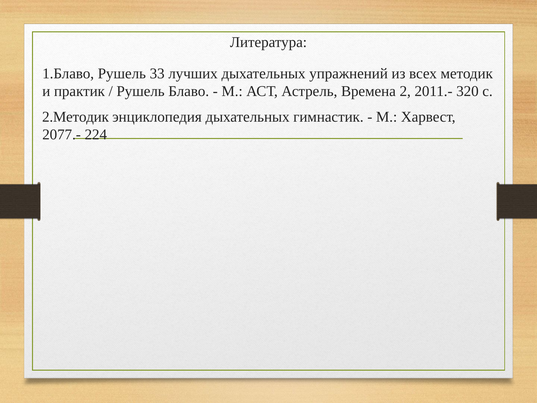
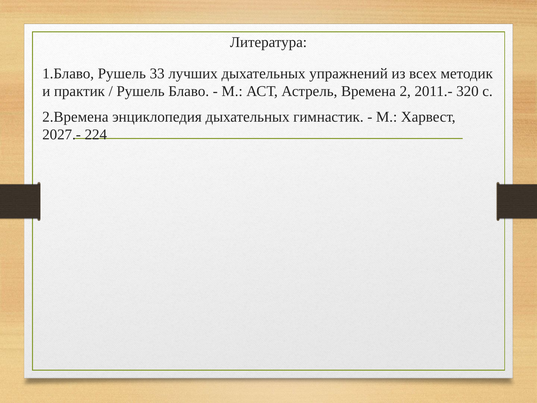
2.Методик: 2.Методик -> 2.Времена (75, 117)
2077.-: 2077.- -> 2027.- (62, 135)
